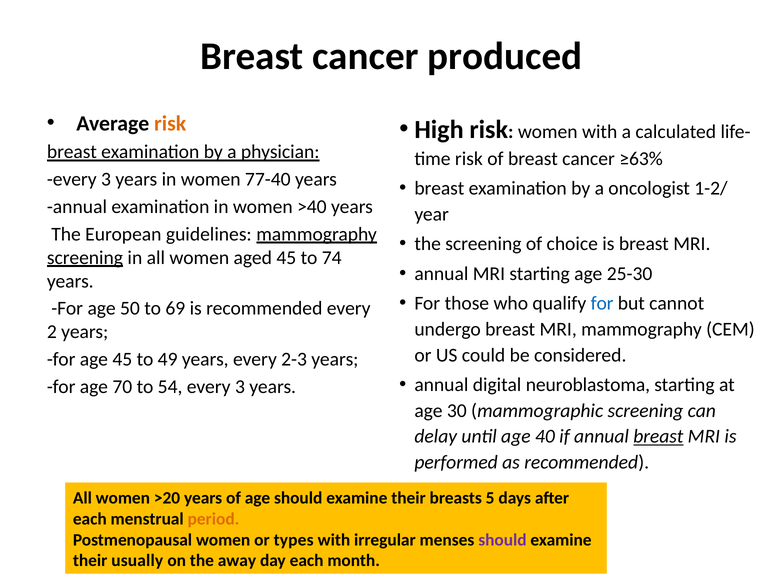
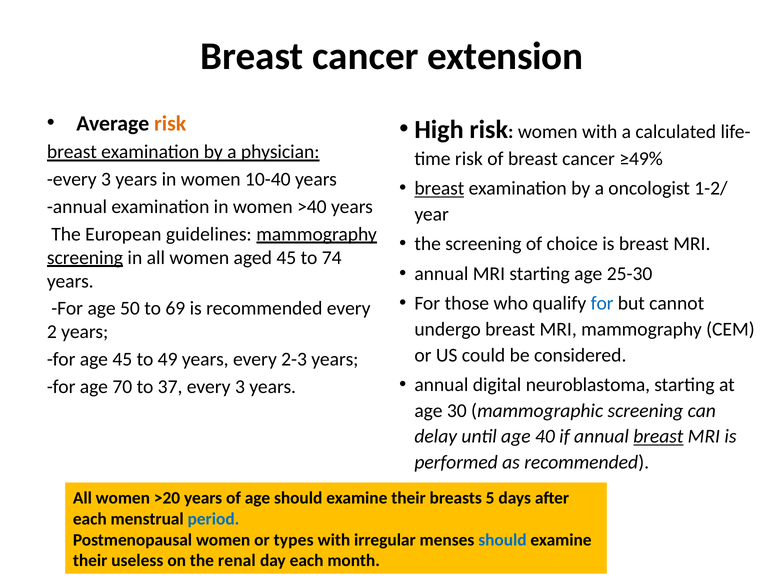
produced: produced -> extension (505, 56)
≥63%: ≥63% -> ≥49% (641, 159)
77-40: 77-40 -> 10-40 (268, 179)
breast underline: none -> present (439, 189)
54: 54 -> 37 (170, 387)
period colour: orange -> blue (213, 519)
should colour: purple -> blue (502, 540)
usually: usually -> useless (137, 561)
away: away -> renal (237, 561)
